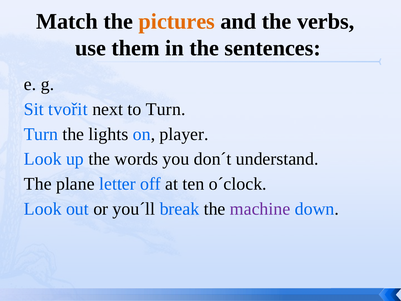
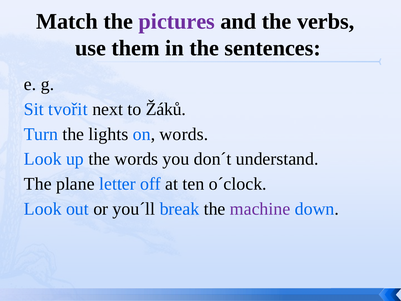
pictures colour: orange -> purple (177, 22)
to Turn: Turn -> Žáků (166, 109)
on player: player -> words (184, 134)
